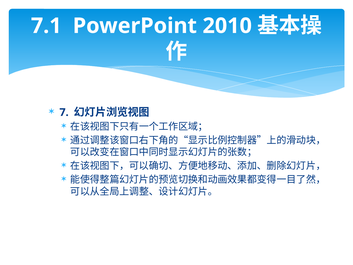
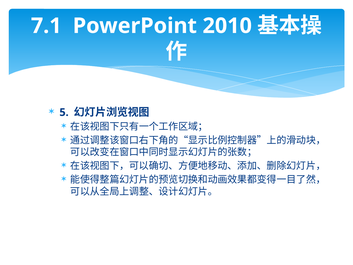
7: 7 -> 5 (64, 112)
